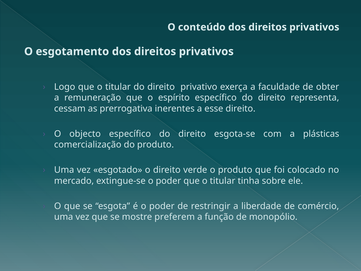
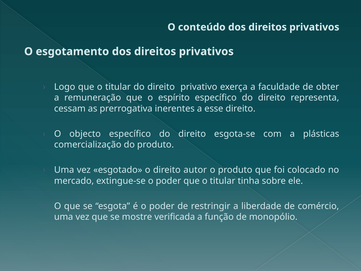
verde: verde -> autor (195, 170)
preferem: preferem -> verificada (175, 217)
